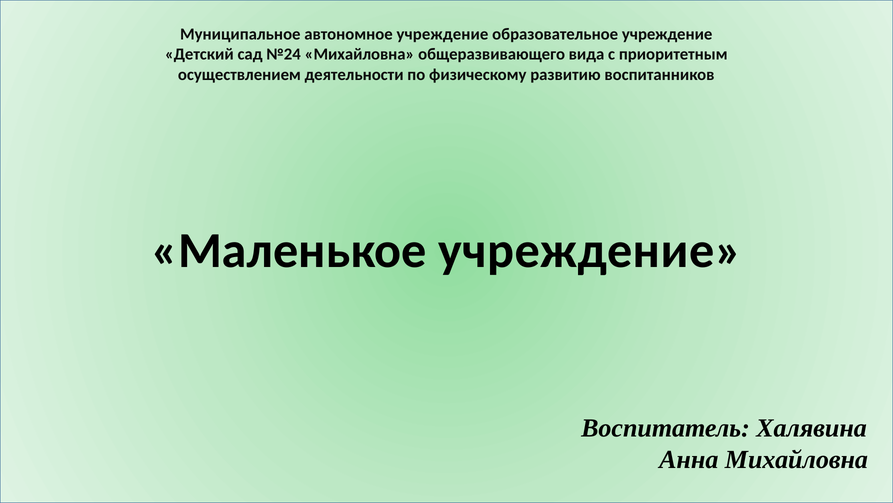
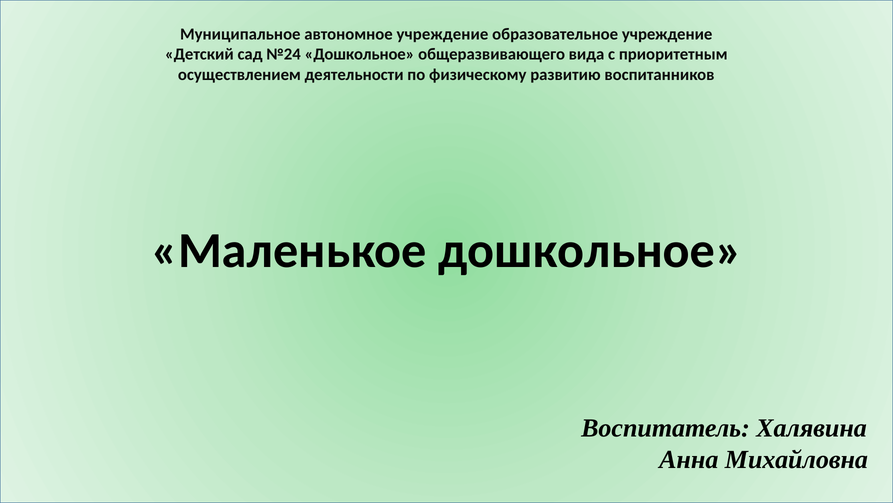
№24 Михайловна: Михайловна -> Дошкольное (360, 54)
Маленькое учреждение: учреждение -> дошкольное (590, 250)
